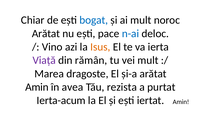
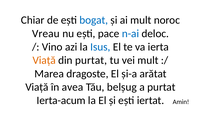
Arătat: Arătat -> Vreau (46, 34)
Isus colour: orange -> blue (100, 47)
Viață colour: purple -> orange (44, 60)
din rămân: rămân -> purtat (91, 60)
Amin: Amin -> Viață (37, 87)
rezista: rezista -> belșug (122, 87)
